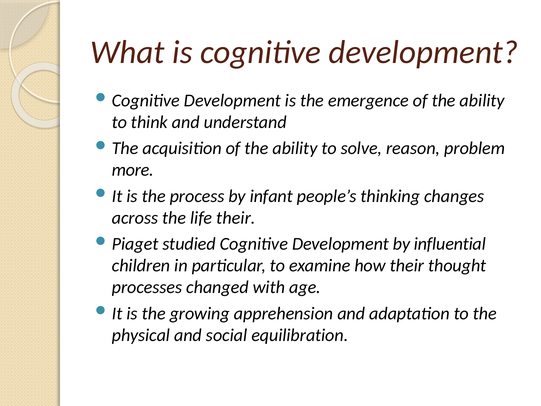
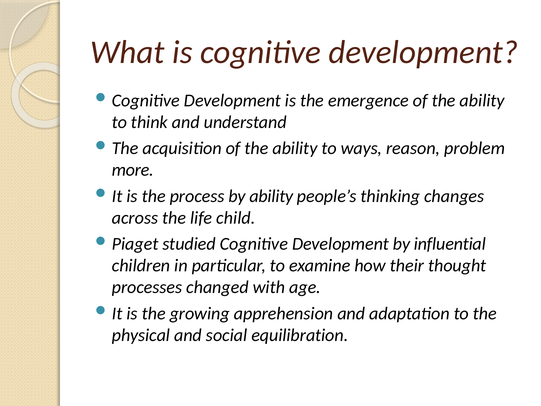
solve: solve -> ways (361, 148)
by infant: infant -> ability (271, 196)
life their: their -> child (236, 218)
